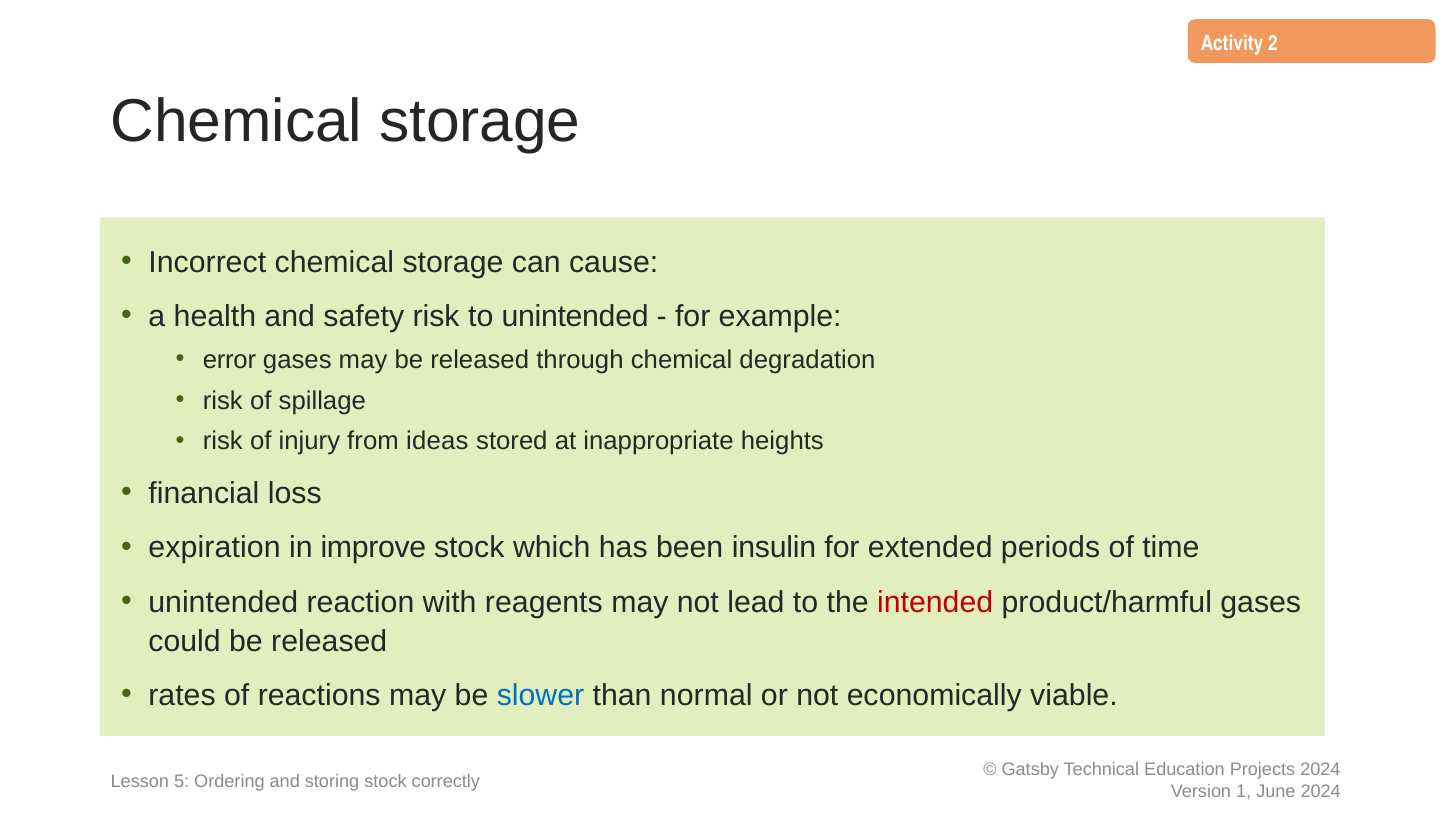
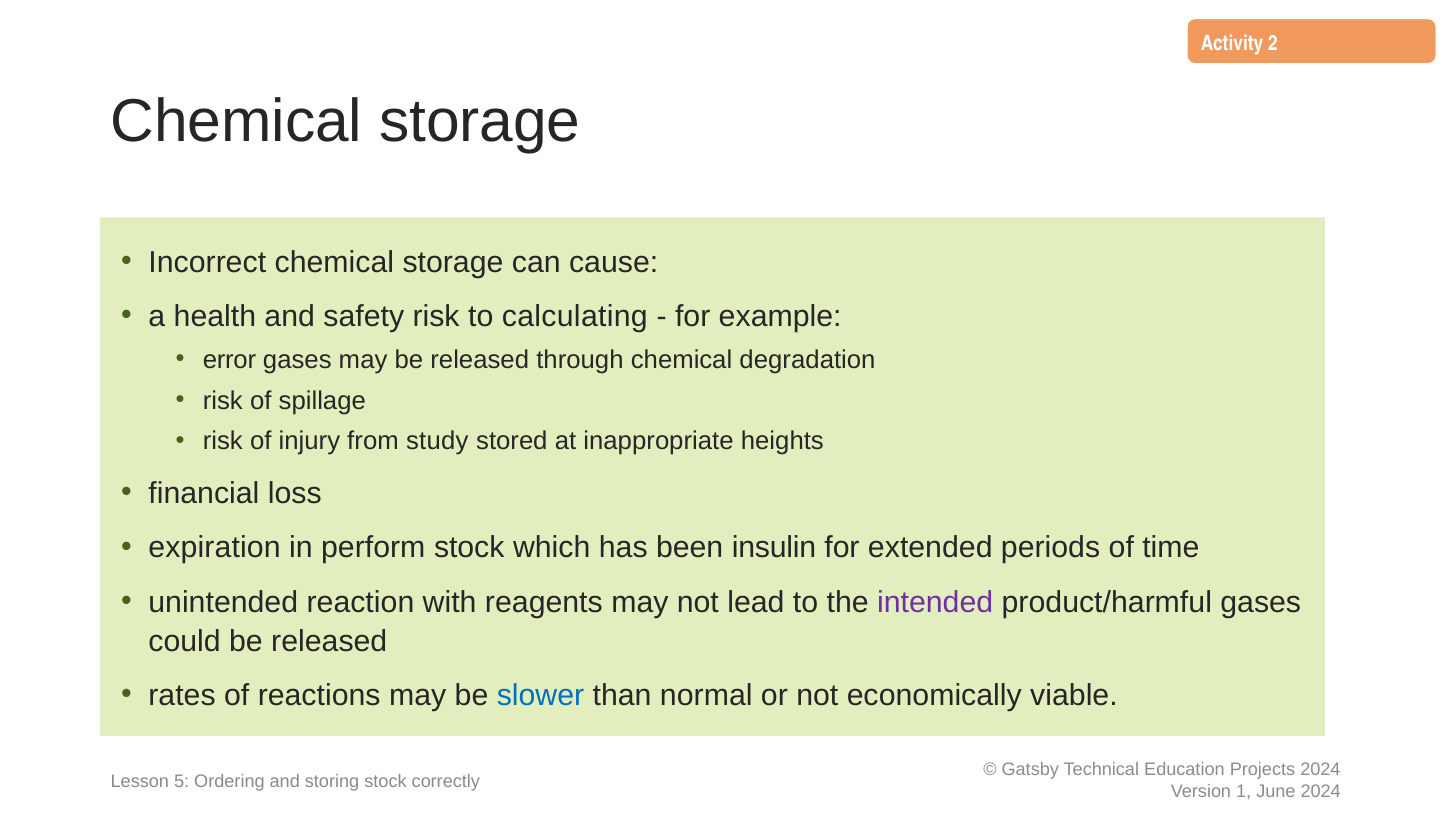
to unintended: unintended -> calculating (575, 316)
ideas: ideas -> study (437, 441)
improve: improve -> perform (373, 548)
intended colour: red -> purple (935, 602)
